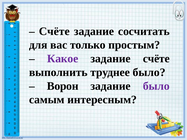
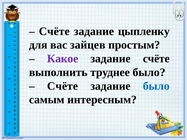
сосчитать: сосчитать -> цыпленку (144, 31)
только: только -> зайцев (88, 45)
Ворон: Ворон -> Счёте (63, 86)
было colour: purple -> blue (156, 86)
